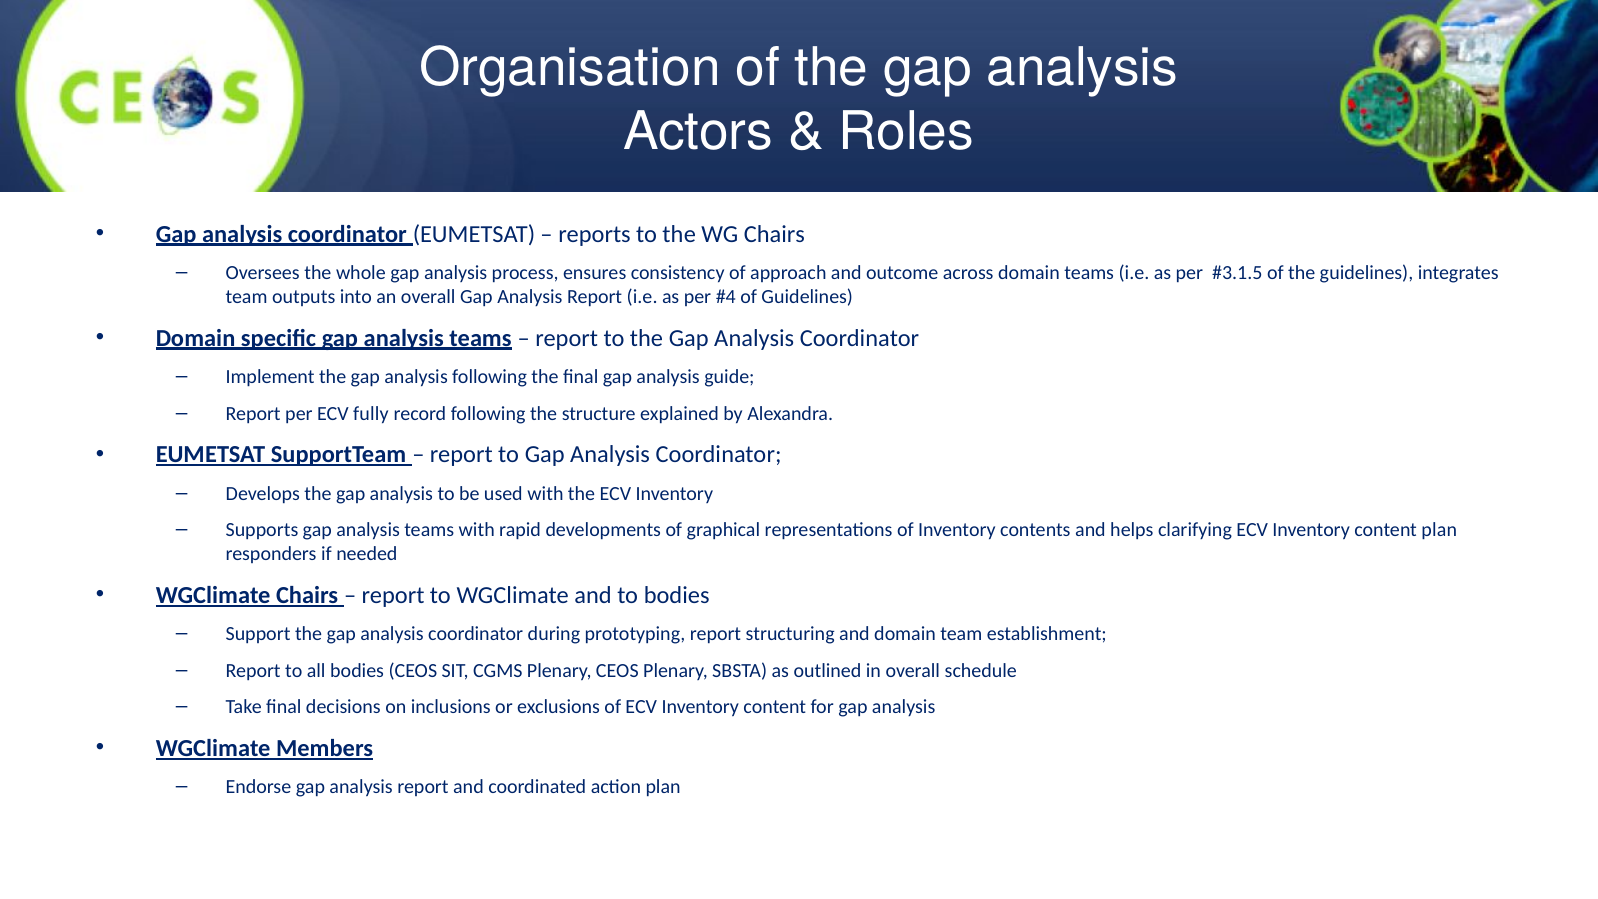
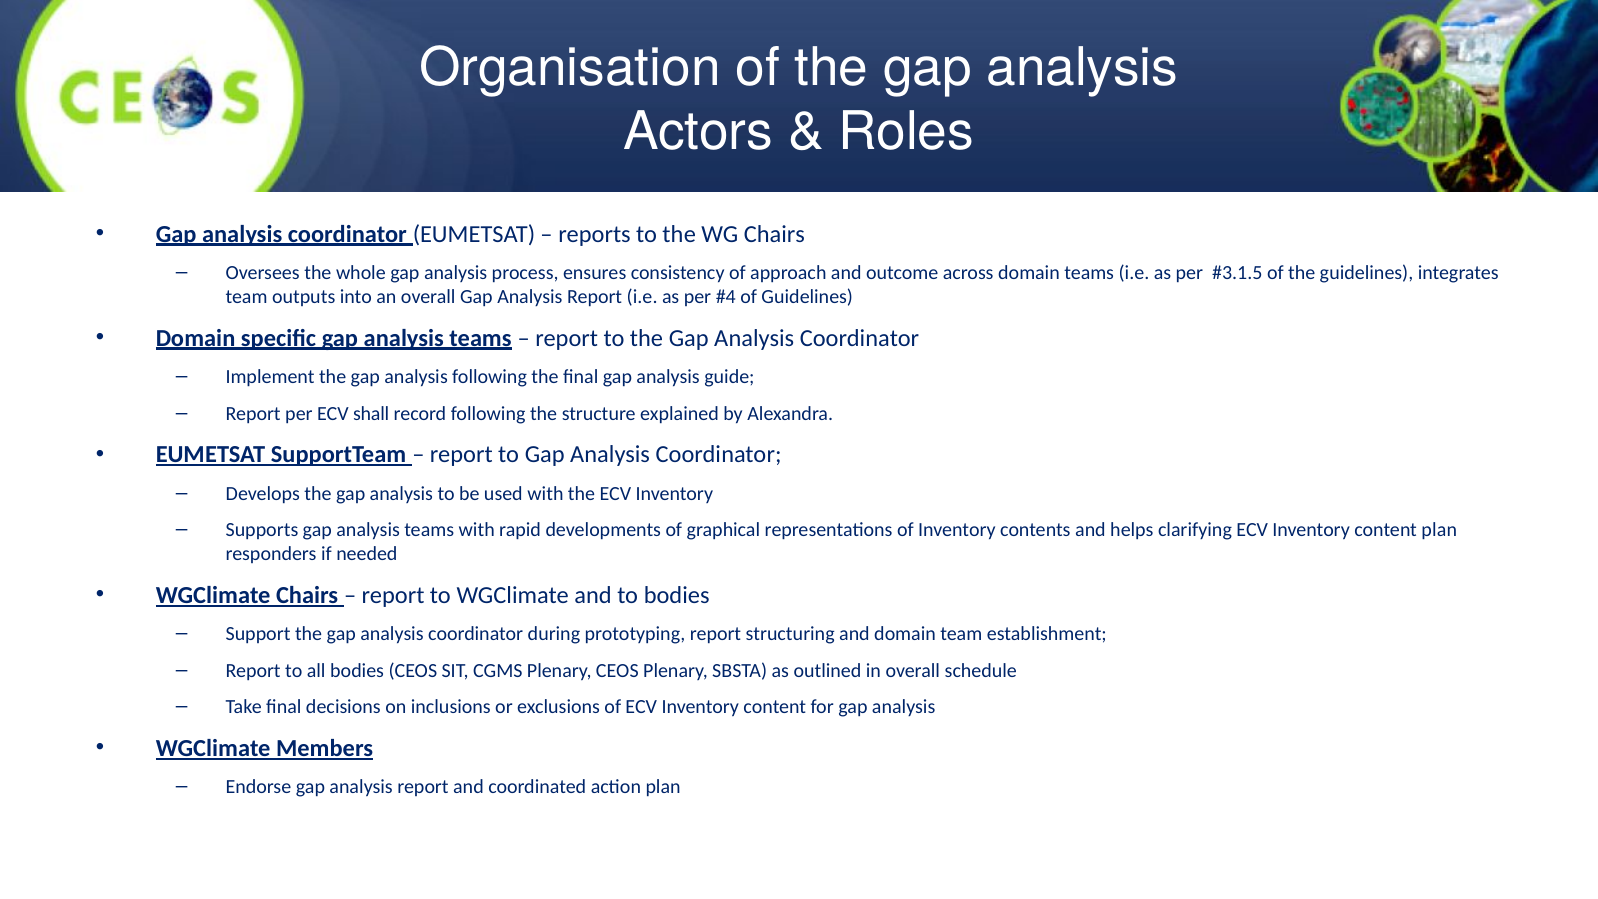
fully: fully -> shall (371, 413)
